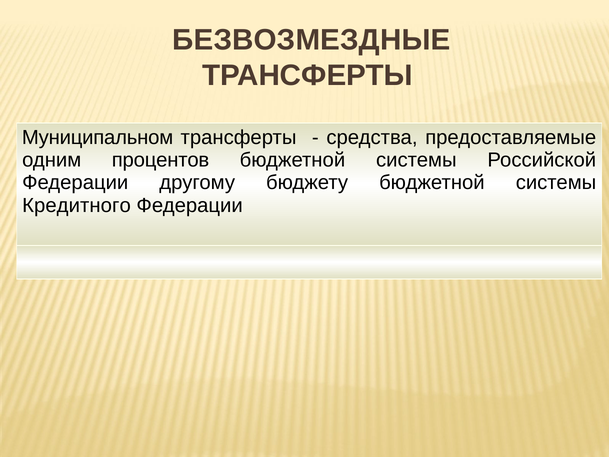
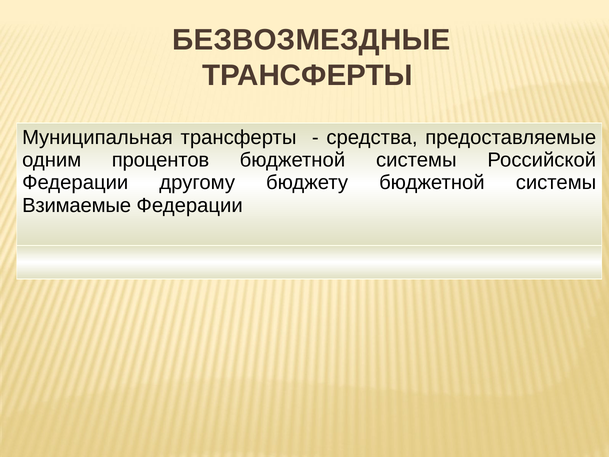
Муниципальном: Муниципальном -> Муниципальная (97, 137)
Кредитного: Кредитного -> Взимаемые (77, 205)
